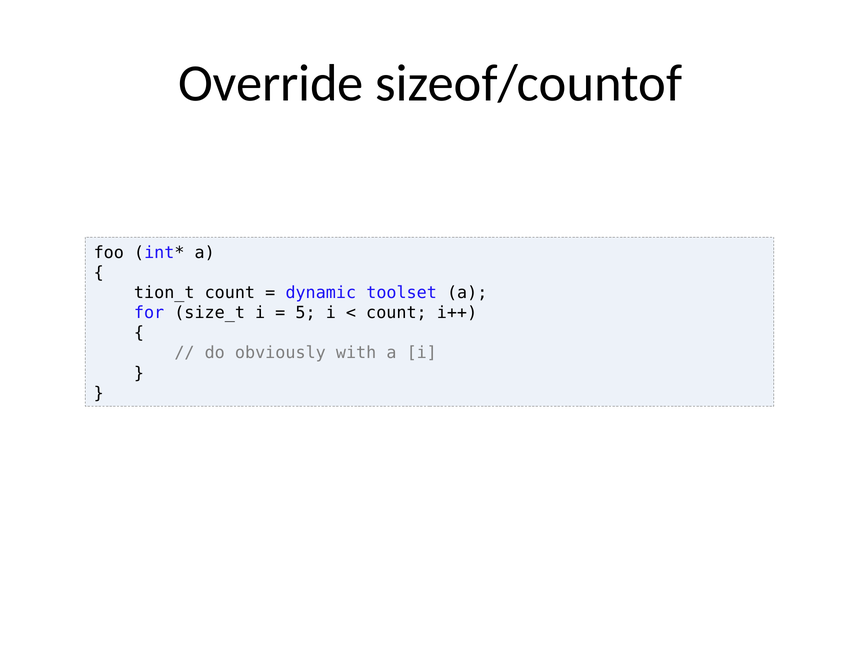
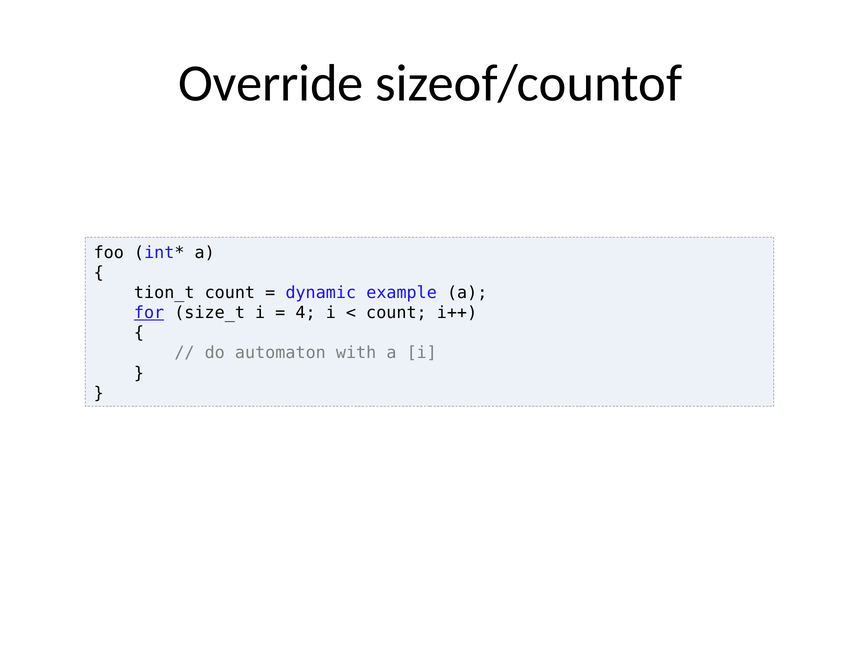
toolset: toolset -> example (402, 293)
for underline: none -> present (149, 313)
5: 5 -> 4 (306, 313)
obviously: obviously -> automaton (280, 353)
